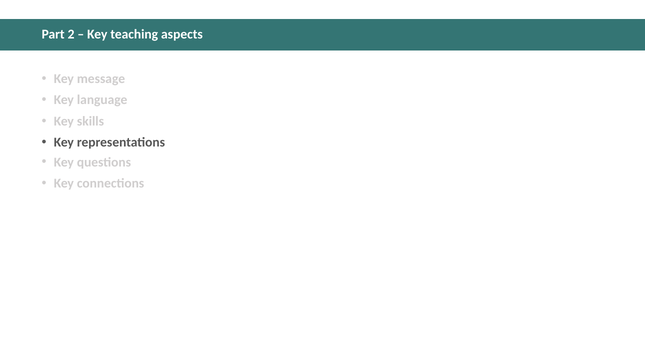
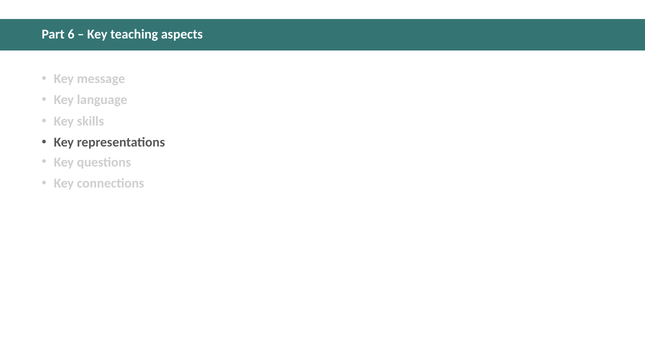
2: 2 -> 6 (71, 34)
